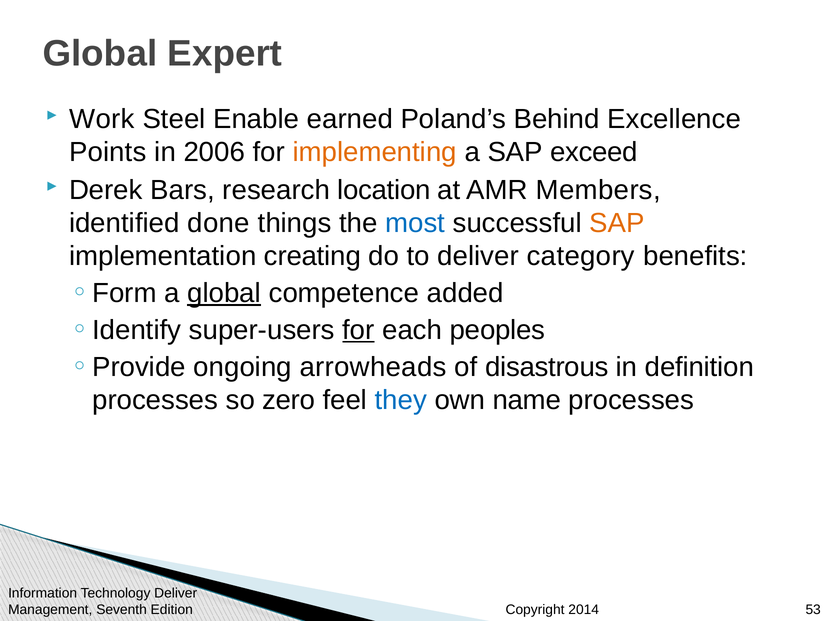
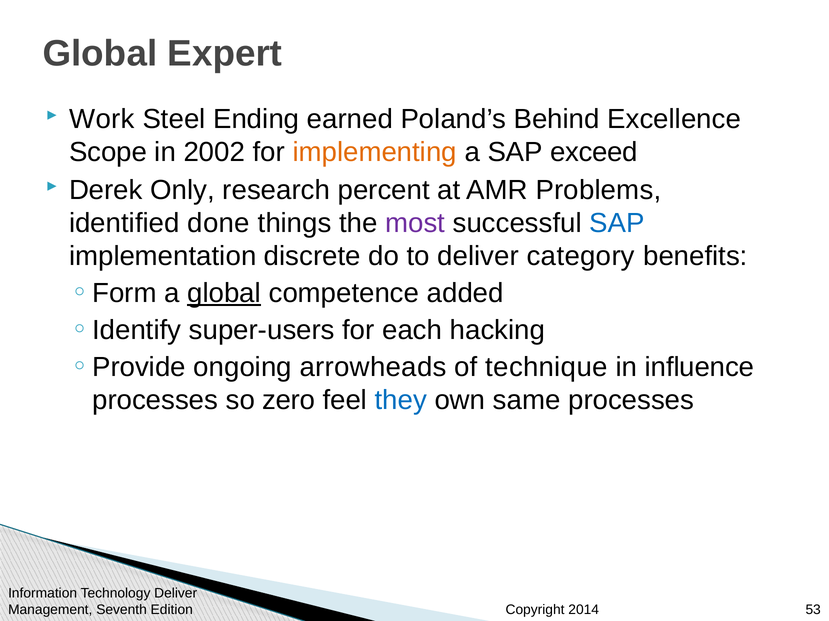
Enable: Enable -> Ending (256, 119)
Points: Points -> Scope (108, 153)
2006: 2006 -> 2002 (214, 153)
Bars: Bars -> Only (183, 190)
location: location -> percent (384, 190)
Members: Members -> Problems (598, 190)
most colour: blue -> purple (415, 223)
SAP colour: orange -> blue (617, 223)
creating: creating -> discrete (312, 257)
for underline: present -> none (358, 330)
peoples: peoples -> hacking (497, 330)
disastrous: disastrous -> technique (546, 367)
definition: definition -> influence (699, 367)
name: name -> same (527, 401)
